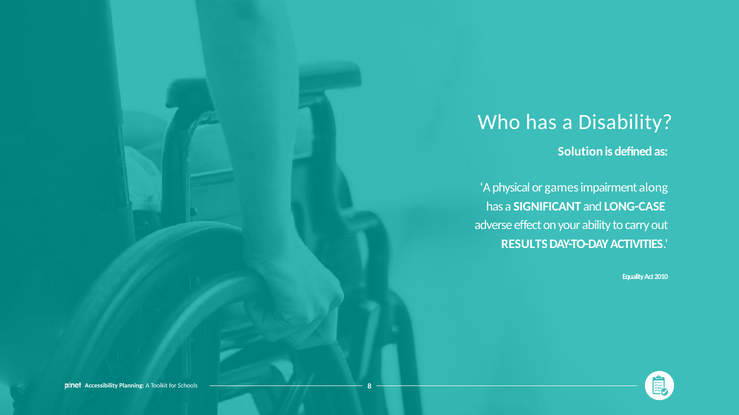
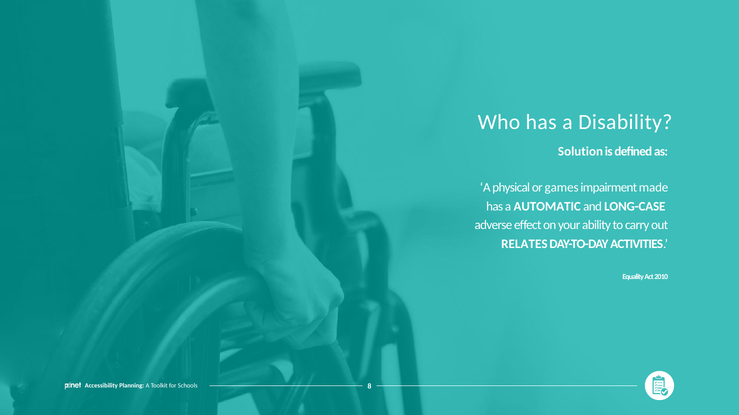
along: along -> made (654, 188)
SIGNIFICANT: SIGNIFICANT -> AUTOMATIC (547, 206)
RESULTS: RESULTS -> RELATES (524, 244)
